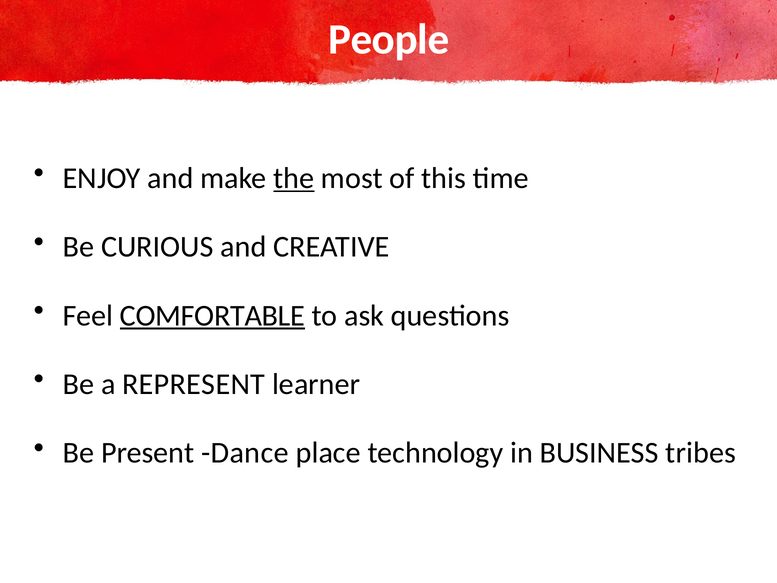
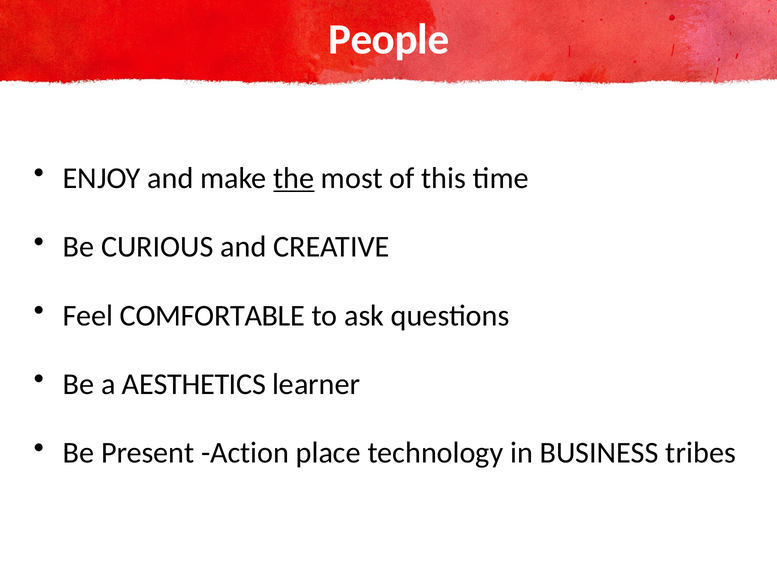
COMFORTABLE underline: present -> none (212, 316)
REPRESENT: REPRESENT -> AESTHETICS (194, 384)
Dance: Dance -> Action (245, 453)
